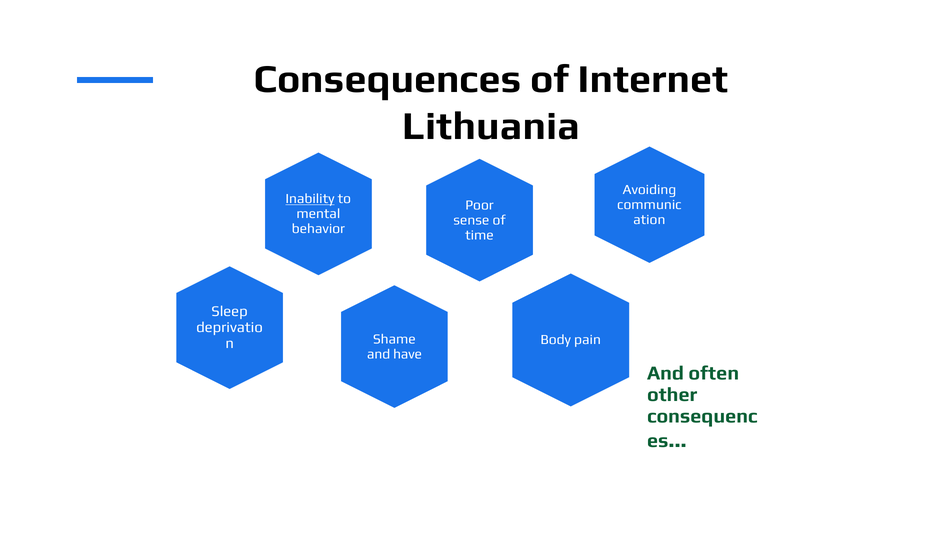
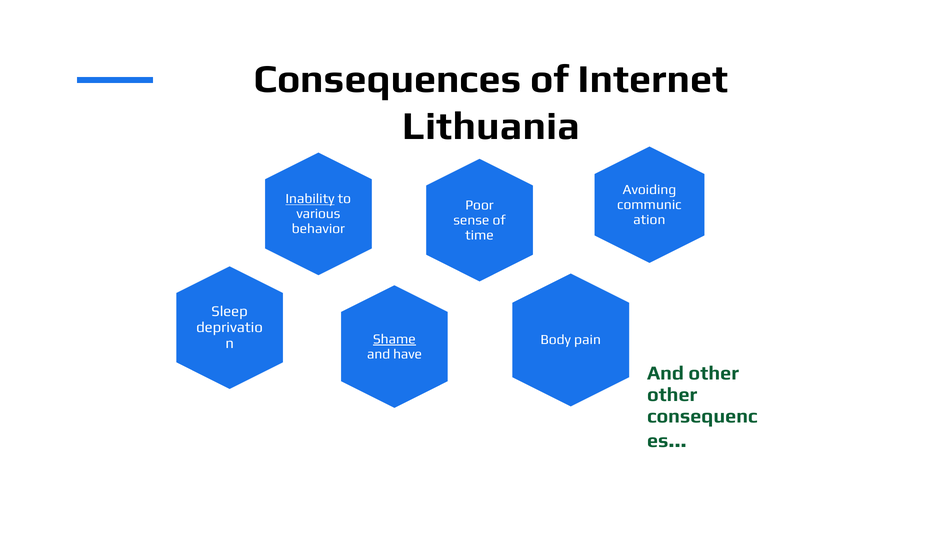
mental: mental -> various (318, 214)
Shame underline: none -> present (394, 339)
And often: often -> other (714, 373)
